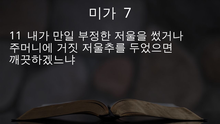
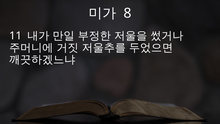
7: 7 -> 8 (127, 13)
